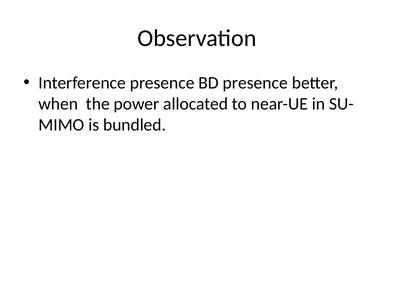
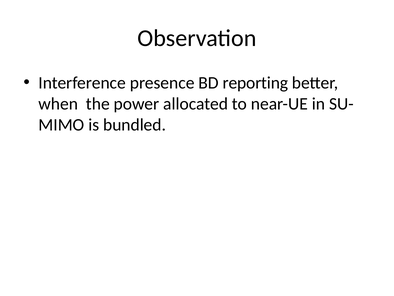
BD presence: presence -> reporting (255, 83)
